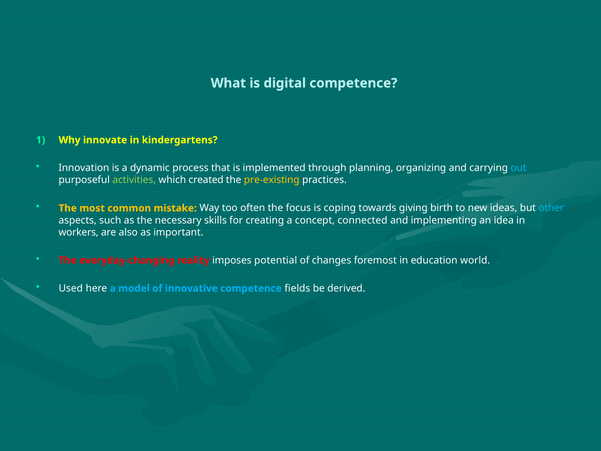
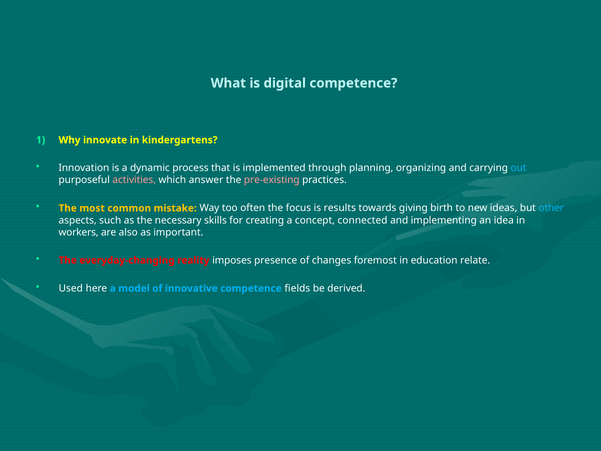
activities colour: light green -> pink (134, 180)
created: created -> answer (206, 180)
pre-existing colour: yellow -> pink (272, 180)
coping: coping -> results (340, 208)
potential: potential -> presence (276, 260)
world: world -> relate (475, 260)
